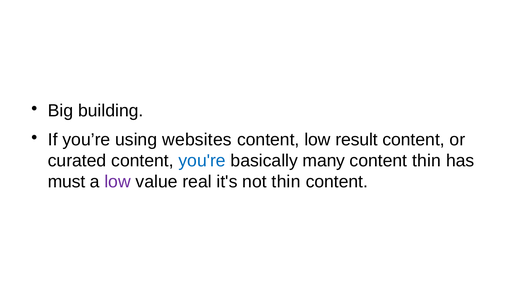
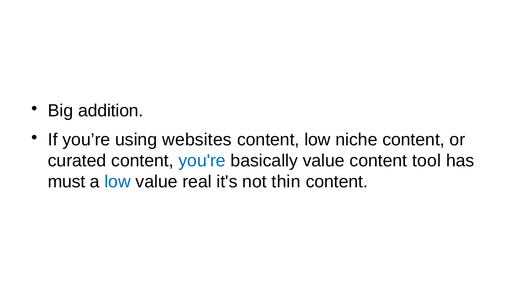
building: building -> addition (111, 111)
result: result -> niche (357, 140)
basically many: many -> value (324, 161)
content thin: thin -> tool (427, 161)
low colour: purple -> blue (118, 182)
